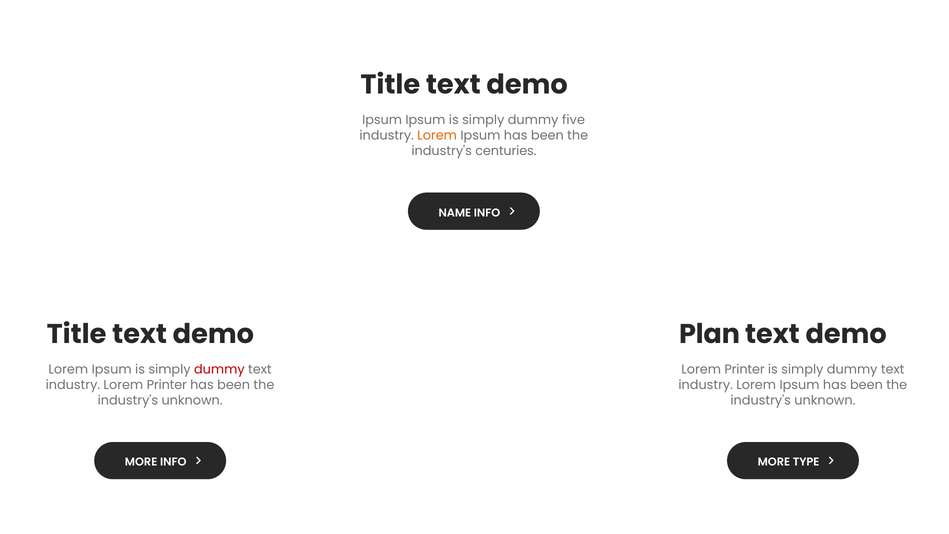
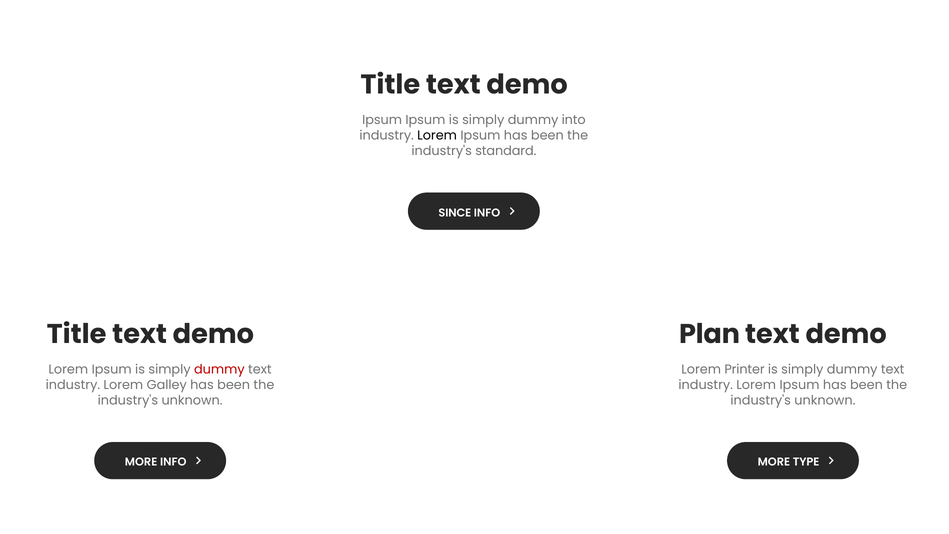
five: five -> into (574, 120)
Lorem colour: orange -> black (437, 135)
centuries: centuries -> standard (506, 151)
NAME: NAME -> SINCE (455, 213)
industry Lorem Printer: Printer -> Galley (167, 385)
